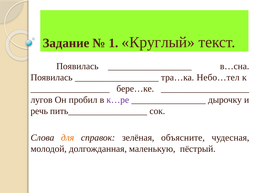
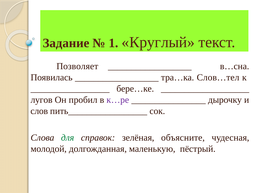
Появилась: Появилась -> Позволяет (77, 66)
Небо…тел: Небо…тел -> Слов…тел (218, 77)
речь: речь -> слов (39, 111)
для colour: orange -> green (68, 137)
